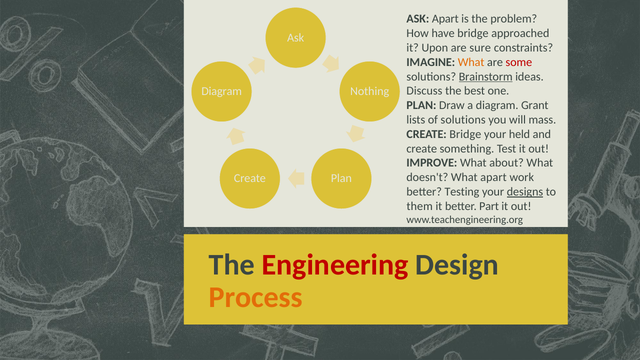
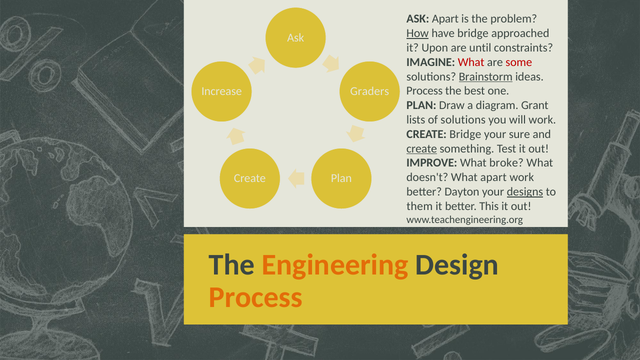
How underline: none -> present (418, 33)
sure: sure -> until (480, 48)
What colour: orange -> red (471, 62)
Discuss: Discuss -> Process (425, 91)
Diagram: Diagram -> Increase (222, 91)
Nothing: Nothing -> Graders (370, 91)
will mass: mass -> work (542, 120)
held: held -> sure (519, 134)
create underline: none -> present (422, 149)
about: about -> broke (506, 163)
Testing: Testing -> Dayton (462, 192)
Part: Part -> This (489, 206)
Engineering colour: red -> orange (335, 265)
